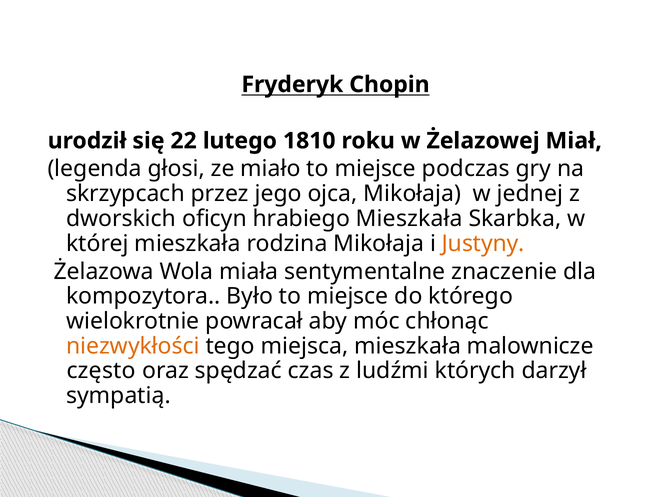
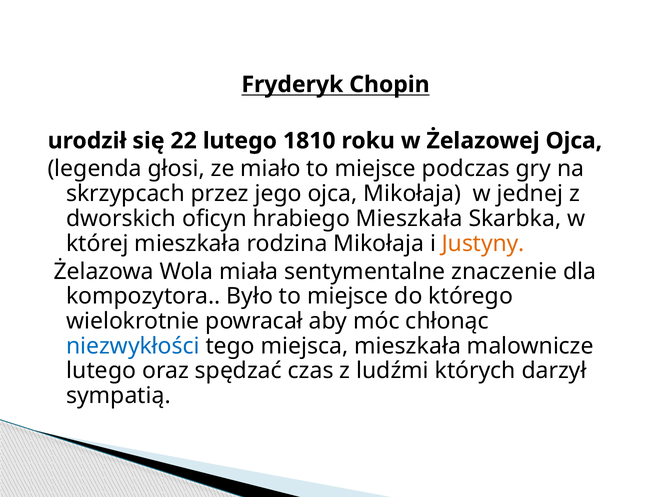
Żelazowej Miał: Miał -> Ojca (574, 141)
niezwykłości colour: orange -> blue (133, 346)
często: często -> lutego (101, 371)
